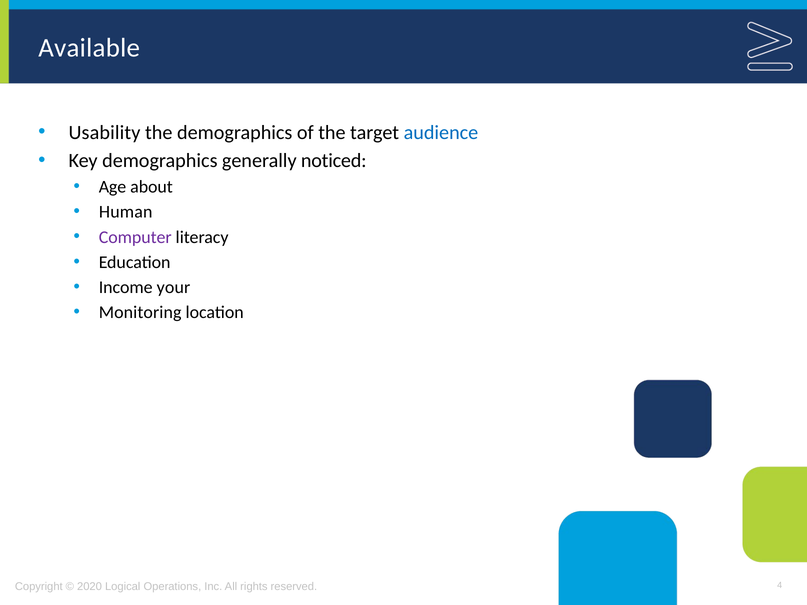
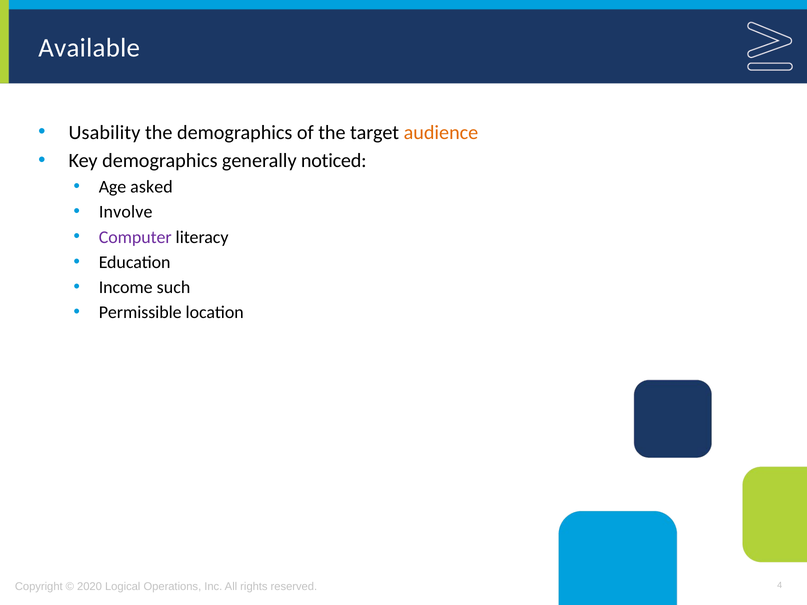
audience colour: blue -> orange (441, 132)
about: about -> asked (151, 187)
Human: Human -> Involve (126, 212)
your: your -> such (174, 287)
Monitoring: Monitoring -> Permissible (140, 313)
